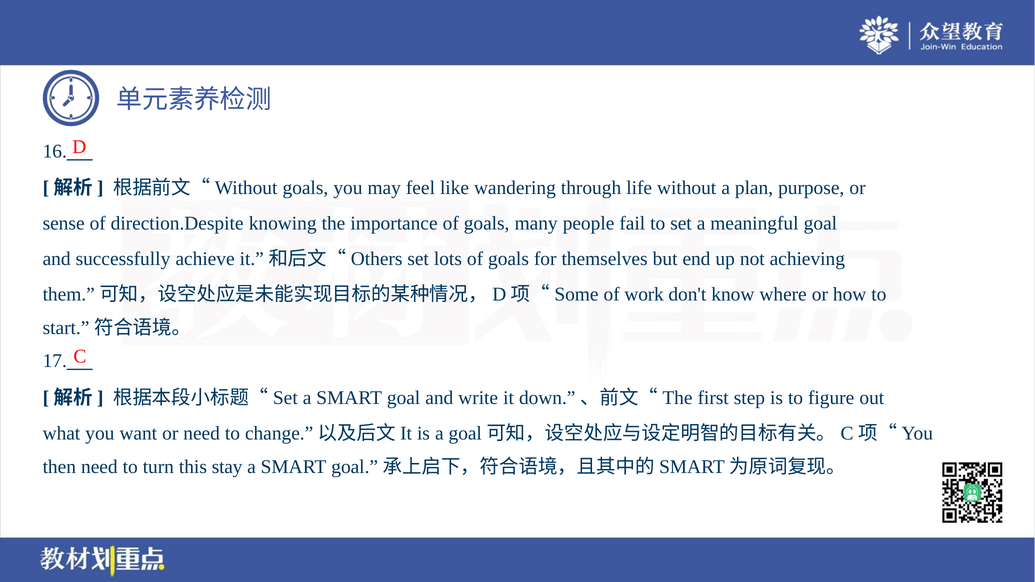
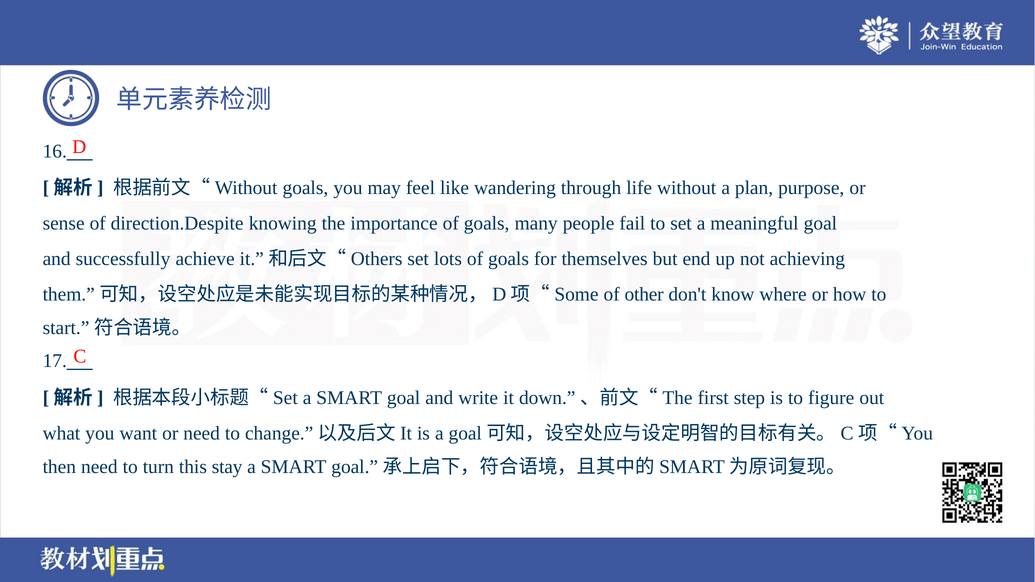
work: work -> other (644, 294)
